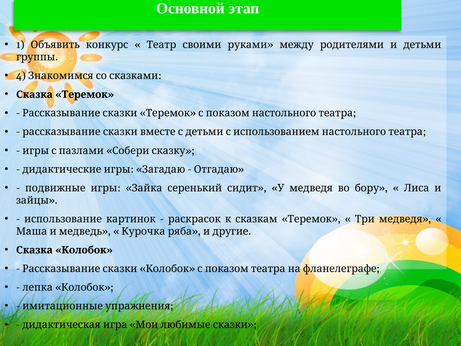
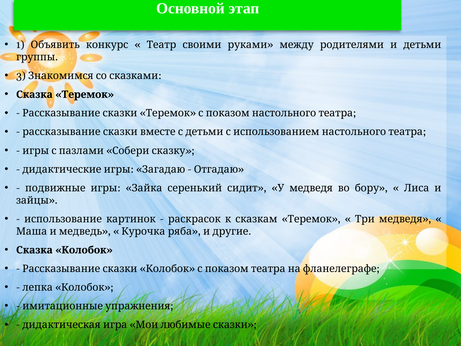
4: 4 -> 3 (21, 76)
